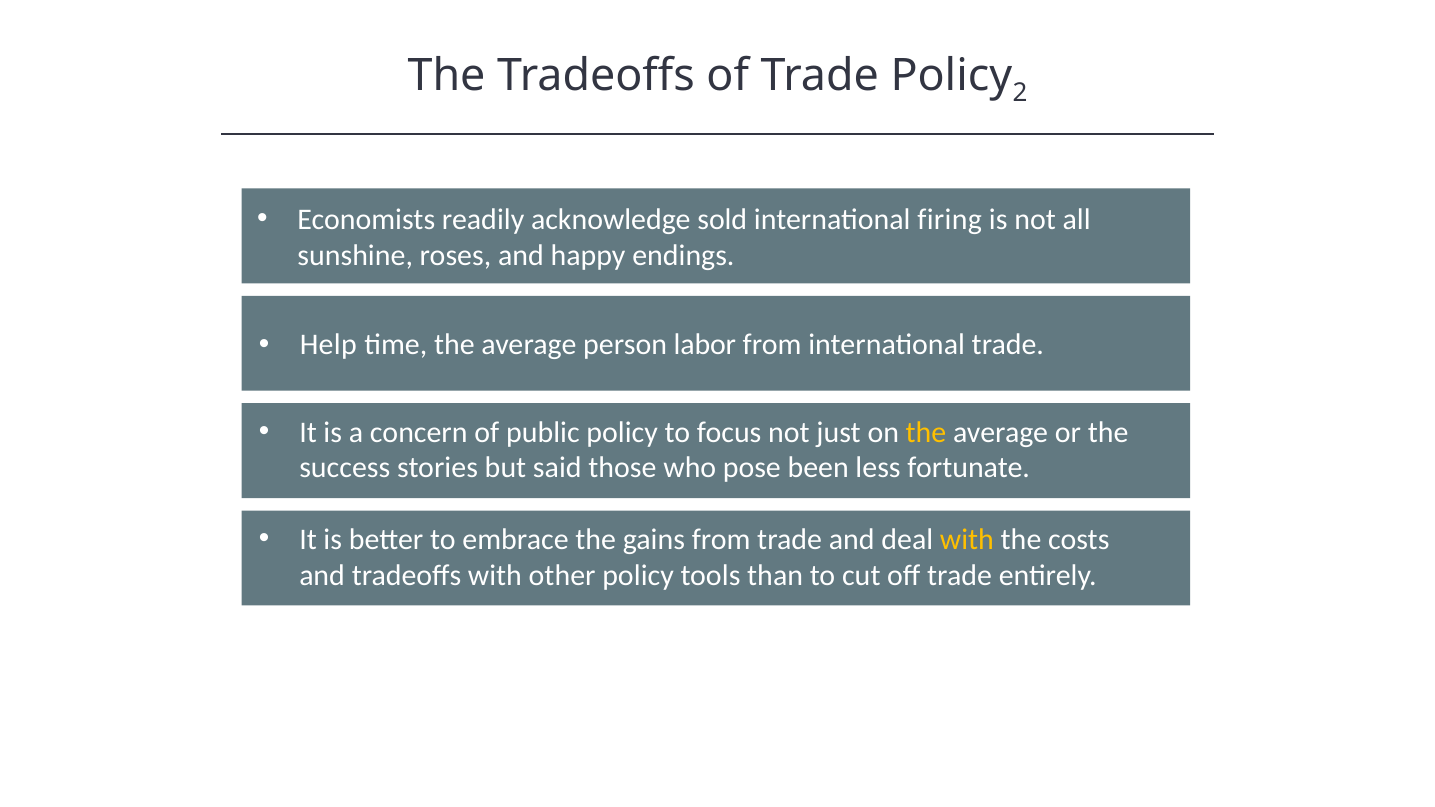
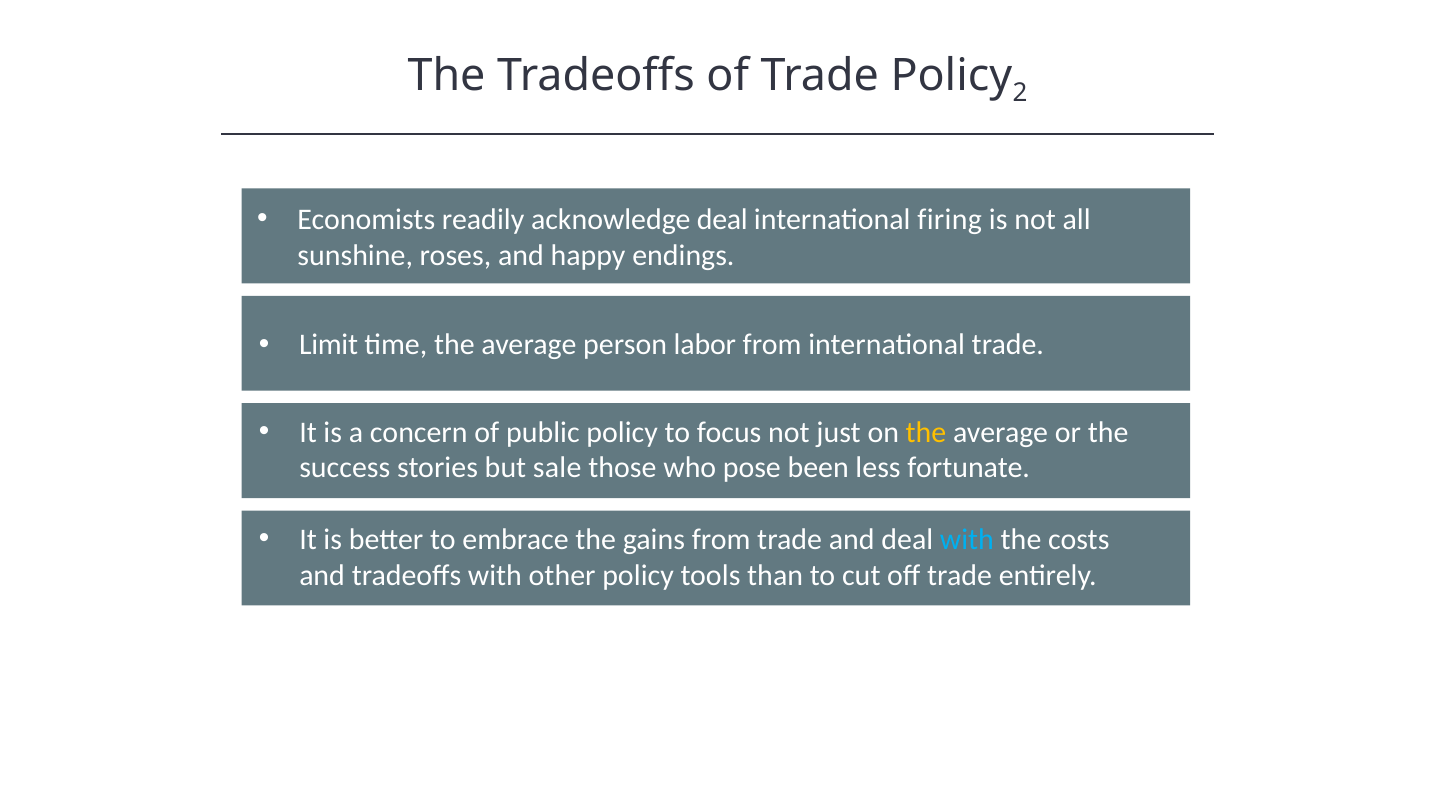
acknowledge sold: sold -> deal (722, 220)
Help: Help -> Limit (329, 345)
said: said -> sale (557, 468)
with colour: yellow -> light blue (967, 540)
